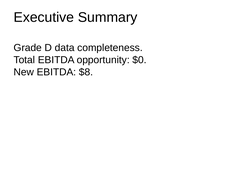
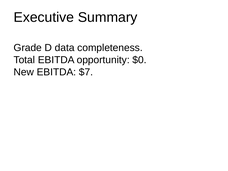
$8: $8 -> $7 (86, 72)
